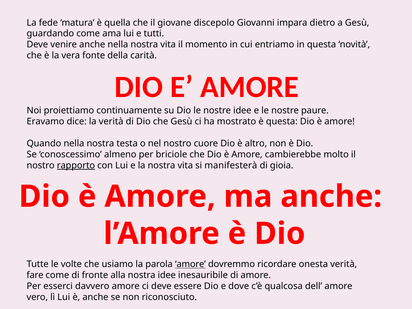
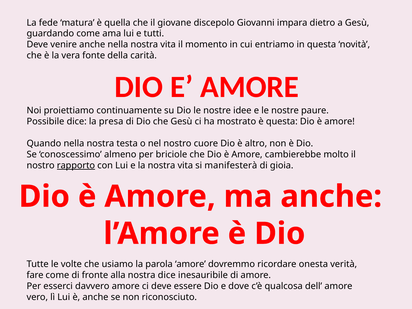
Eravamo: Eravamo -> Possibile (45, 121)
la verità: verità -> presa (111, 121)
amore underline: present -> none (190, 264)
nostra idee: idee -> dice (167, 275)
